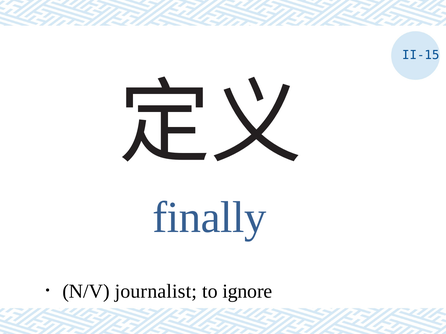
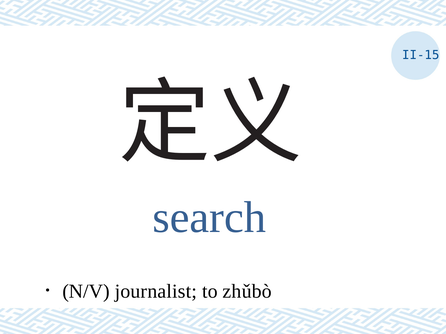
finally: finally -> search (209, 218)
ignore: ignore -> zhǔbò (247, 292)
